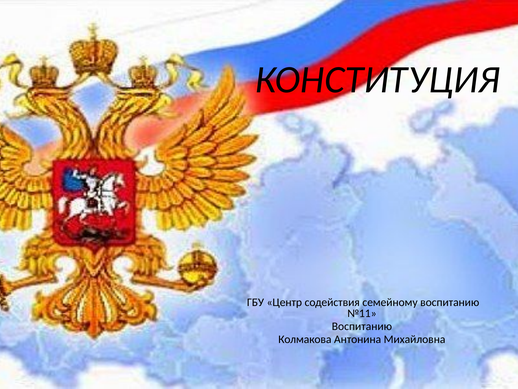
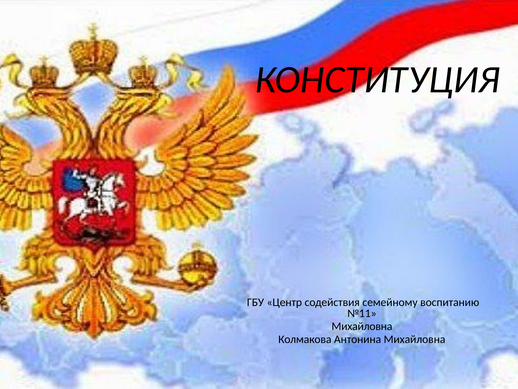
Воспитанию: Воспитанию -> Михайловна (362, 326)
